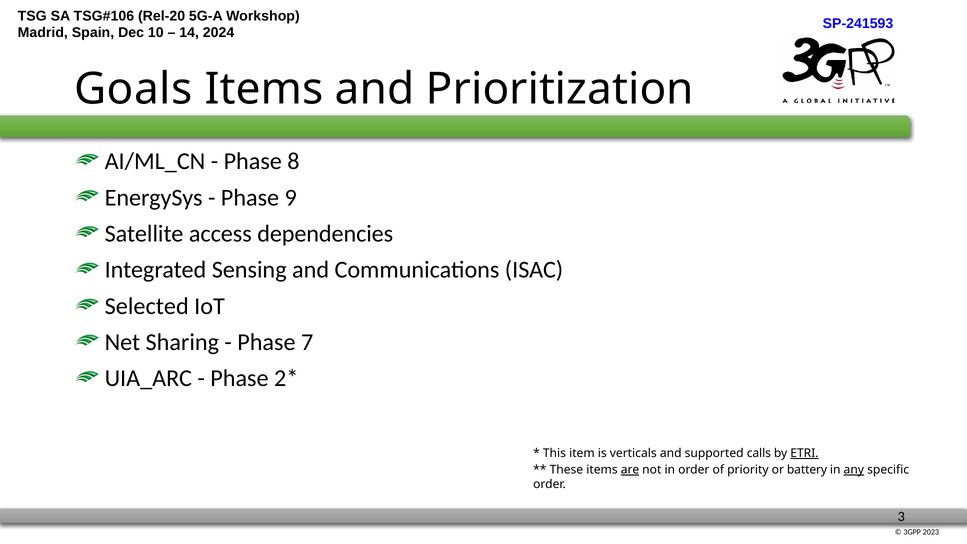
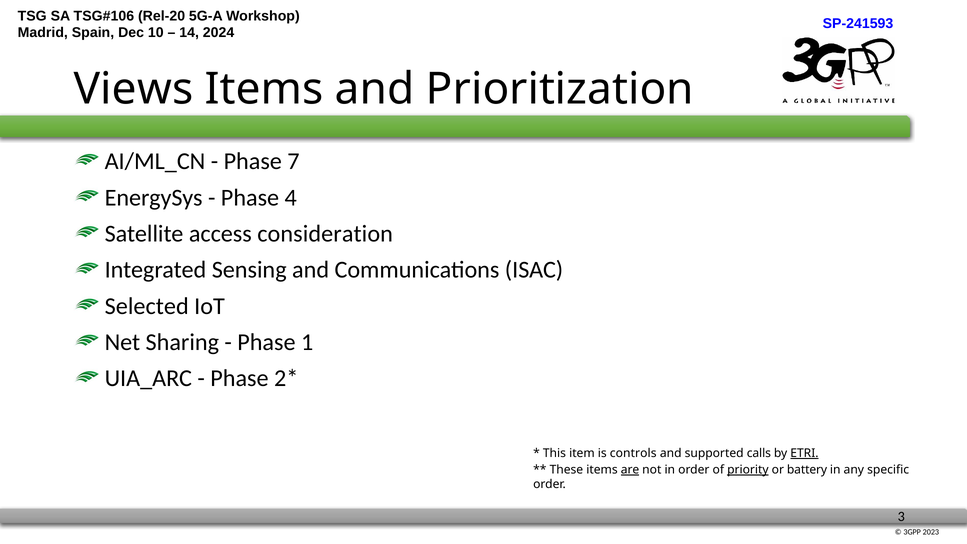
Goals: Goals -> Views (133, 89)
8: 8 -> 7 (293, 161)
9: 9 -> 4 (291, 198)
dependencies: dependencies -> consideration (325, 234)
7: 7 -> 1 (307, 342)
verticals: verticals -> controls (633, 453)
priority underline: none -> present (748, 470)
any underline: present -> none (854, 470)
